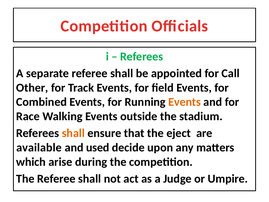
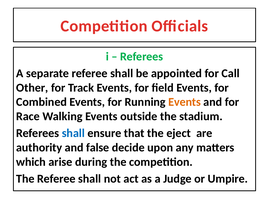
shall colour: orange -> blue (73, 133)
available: available -> authority (39, 147)
used: used -> false (98, 147)
